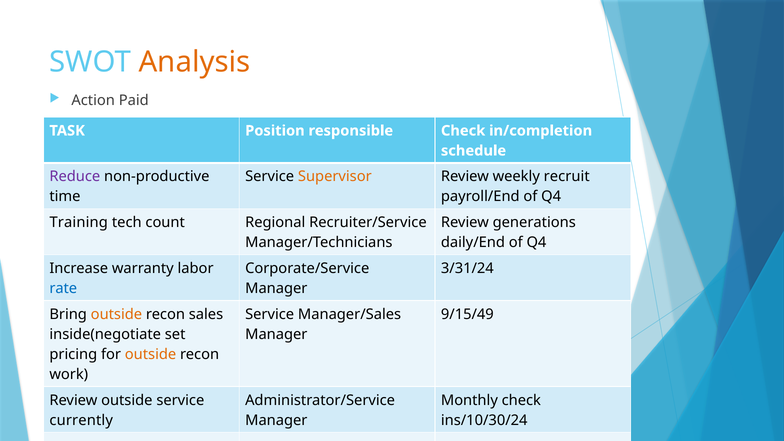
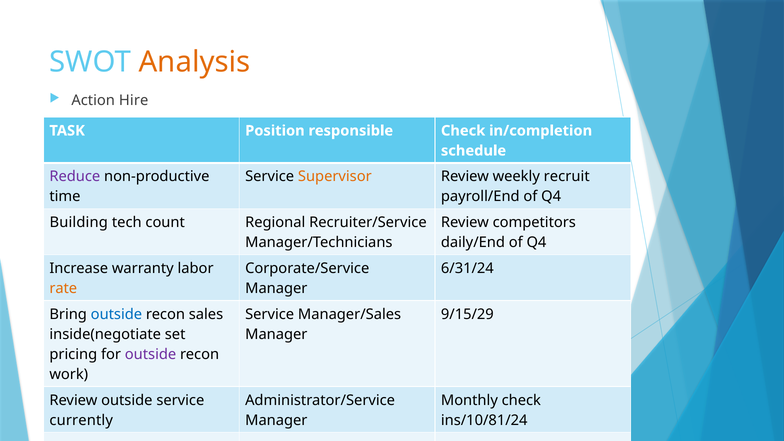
Paid: Paid -> Hire (134, 100)
Training: Training -> Building (79, 223)
generations: generations -> competitors (534, 223)
3/31/24: 3/31/24 -> 6/31/24 (467, 268)
rate colour: blue -> orange (63, 288)
outside colour: orange -> blue (116, 314)
9/15/49: 9/15/49 -> 9/15/29 (467, 314)
outside colour: orange -> purple (151, 354)
ins/10/30/24: ins/10/30/24 -> ins/10/81/24 (484, 420)
